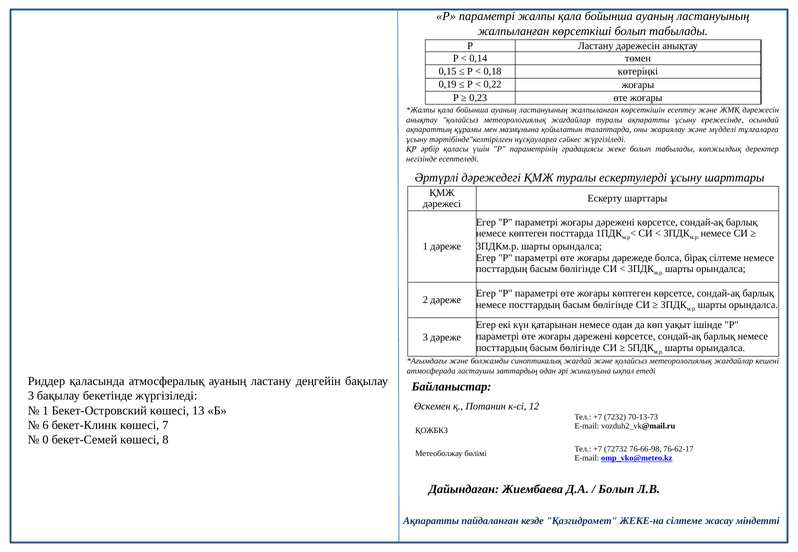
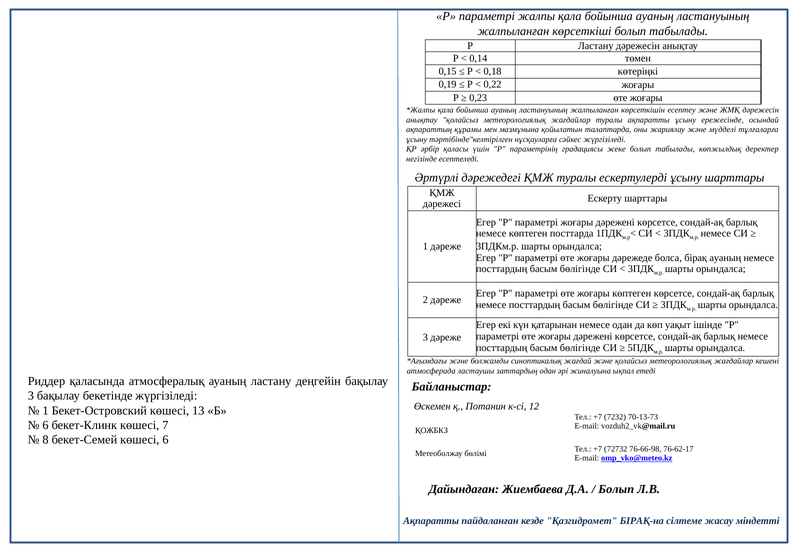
бірақ сілтеме: сілтеме -> ауаның (725, 258)
0: 0 -> 8 (46, 440)
көшесі 8: 8 -> 6 (166, 440)
ЖЕКЕ-на: ЖЕКЕ-на -> БІРАҚ-на (642, 521)
